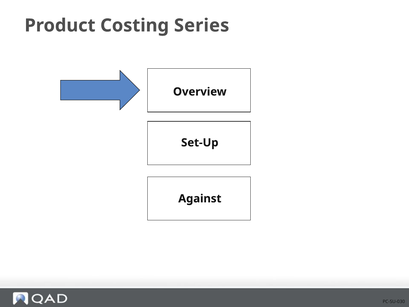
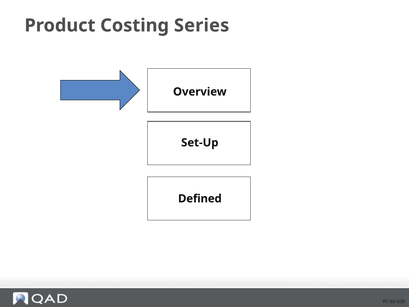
Against: Against -> Defined (200, 198)
